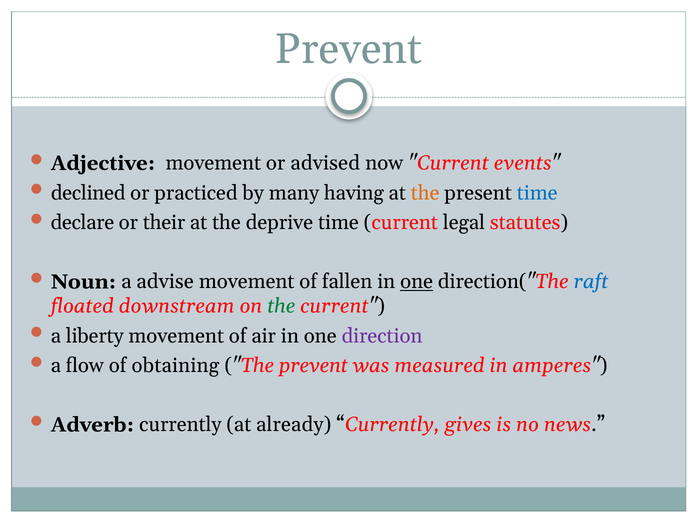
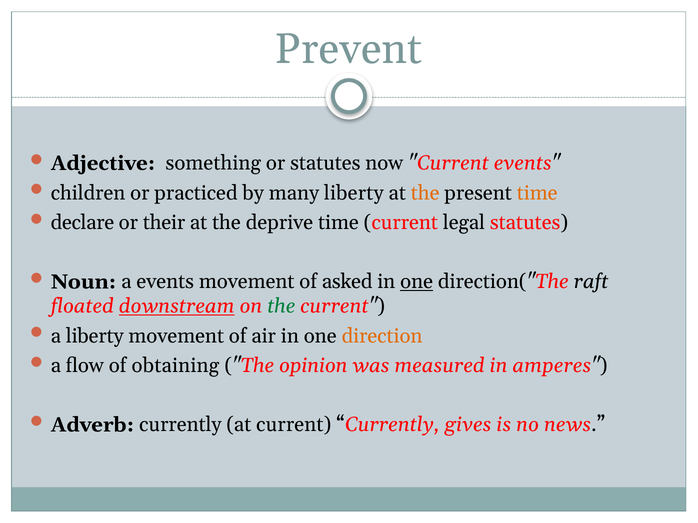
movement: movement -> something (213, 163)
or advised: advised -> statutes (325, 163)
declined: declined -> children (88, 193)
many having: having -> liberty (354, 193)
time colour: blue -> orange (537, 193)
a advise: advise -> events (165, 282)
fallen: fallen -> asked (347, 282)
raft colour: blue -> black (591, 282)
downstream underline: none -> present (177, 306)
direction colour: purple -> orange (382, 336)
The prevent: prevent -> opinion (313, 366)
at already: already -> current (294, 425)
